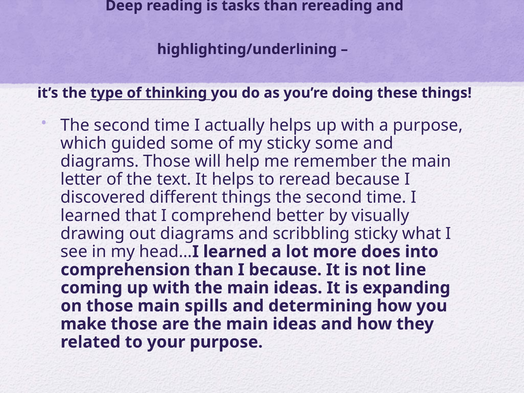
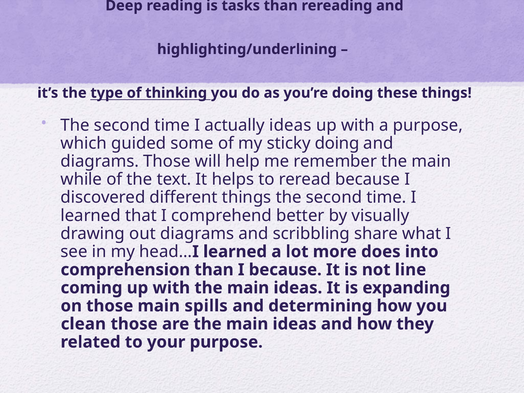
actually helps: helps -> ideas (290, 125)
sticky some: some -> doing (337, 143)
letter: letter -> while (81, 179)
scribbling sticky: sticky -> share (376, 234)
make: make -> clean (83, 324)
